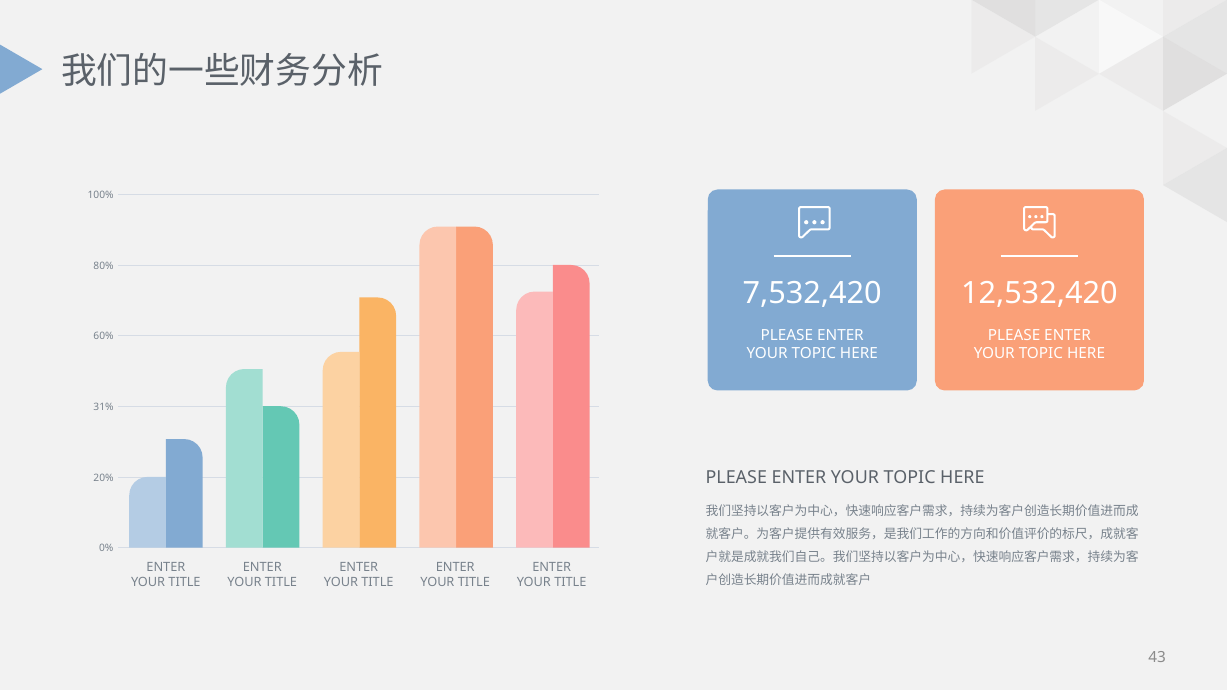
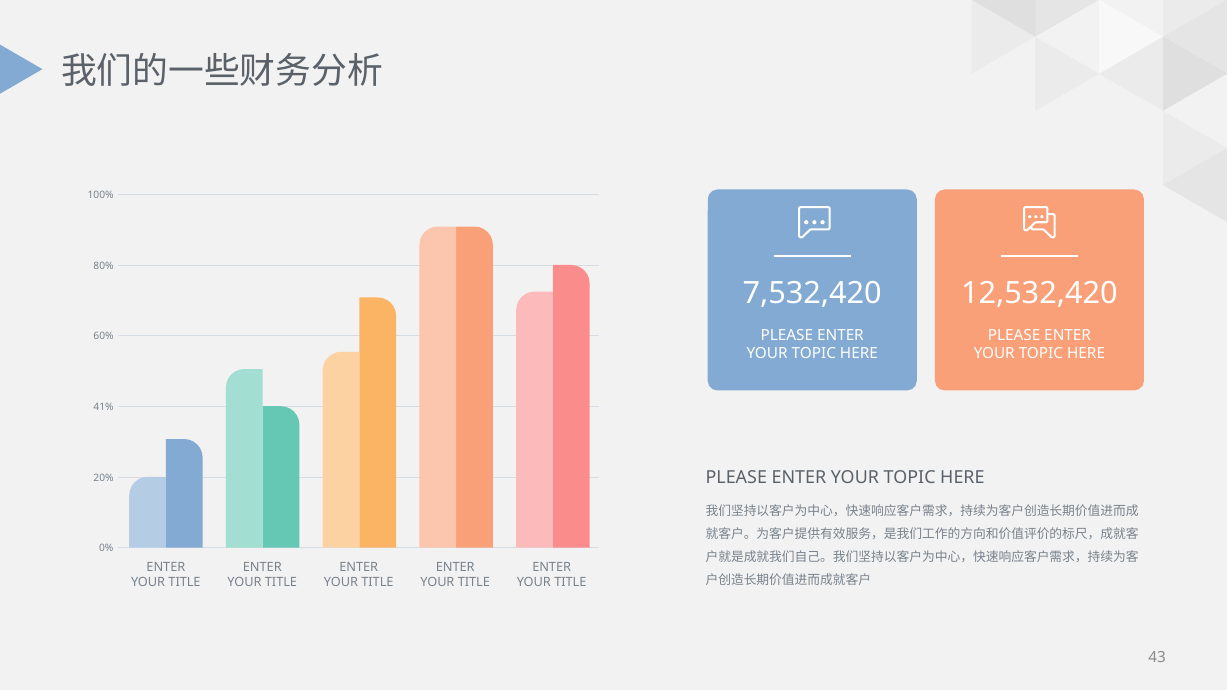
31%: 31% -> 41% (104, 407)
